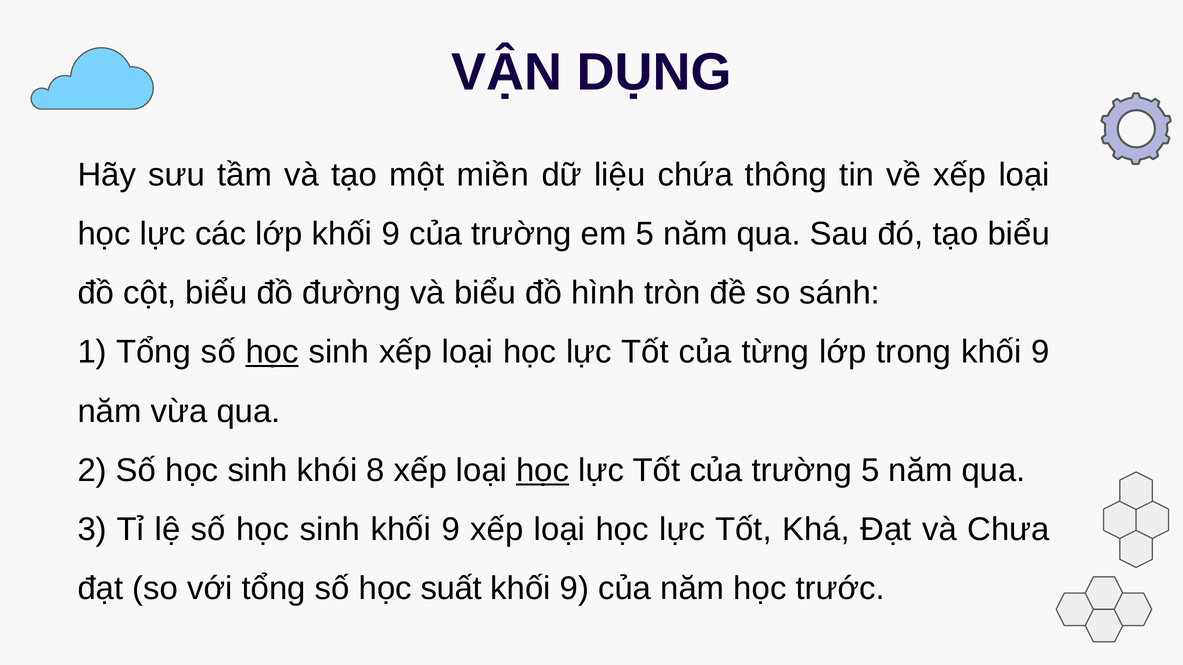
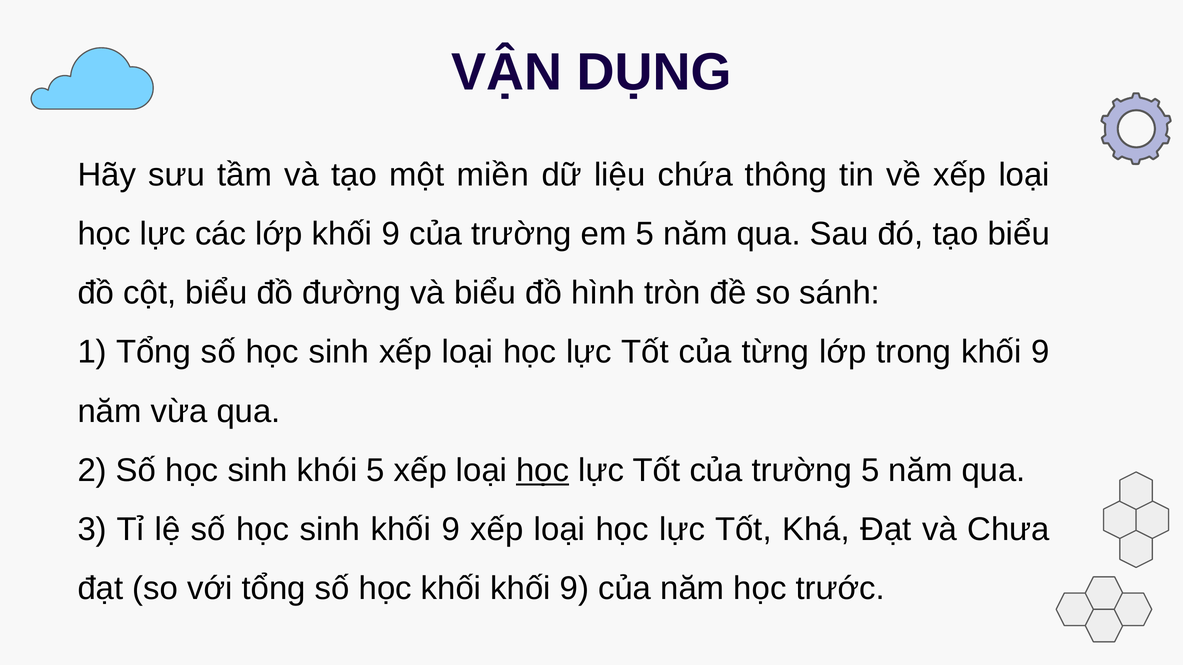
học underline: present -> none (272, 352)
khói 8: 8 -> 5 (375, 471)
học suất: suất -> khối (451, 589)
